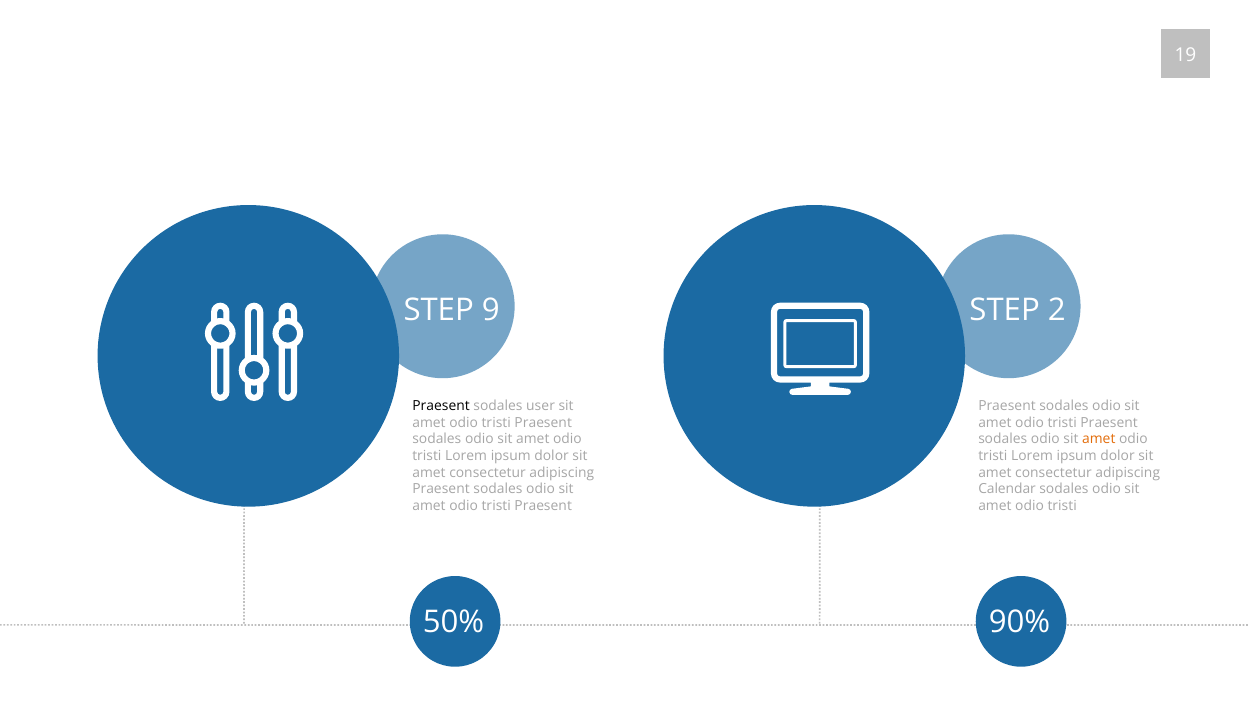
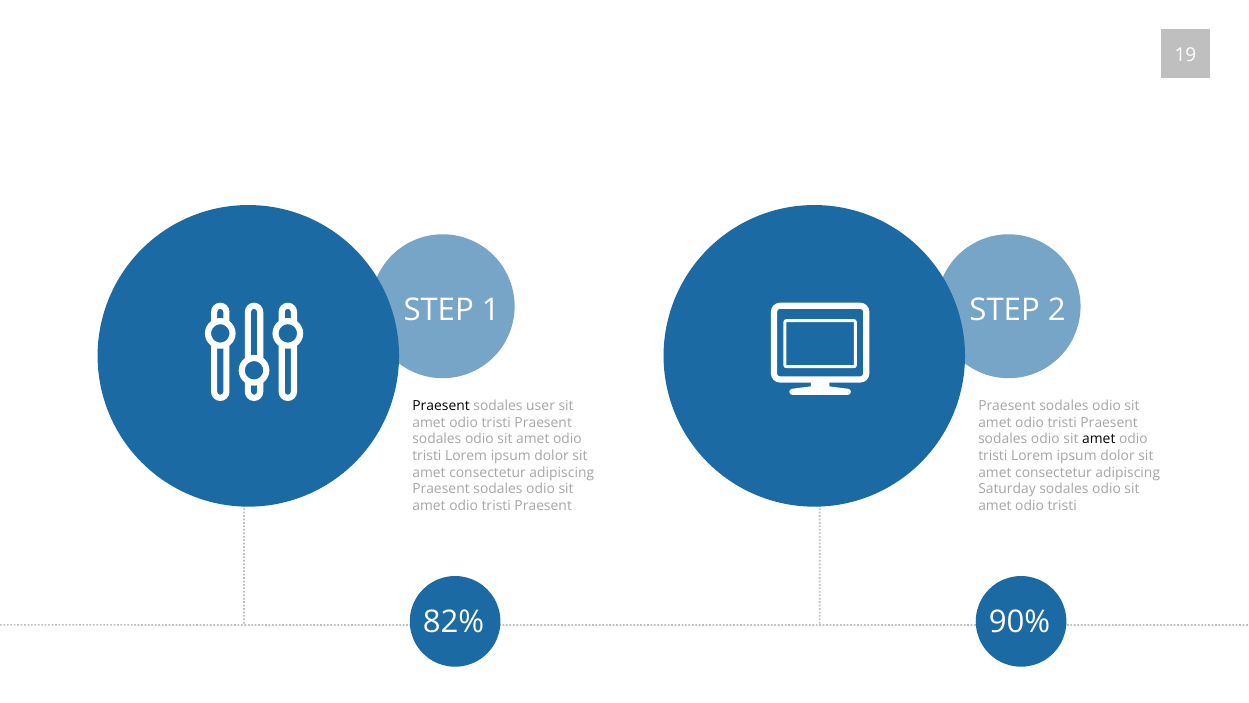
9: 9 -> 1 (491, 310)
amet colour: orange -> black (1099, 439)
Calendar: Calendar -> Saturday (1007, 489)
50%: 50% -> 82% (454, 622)
